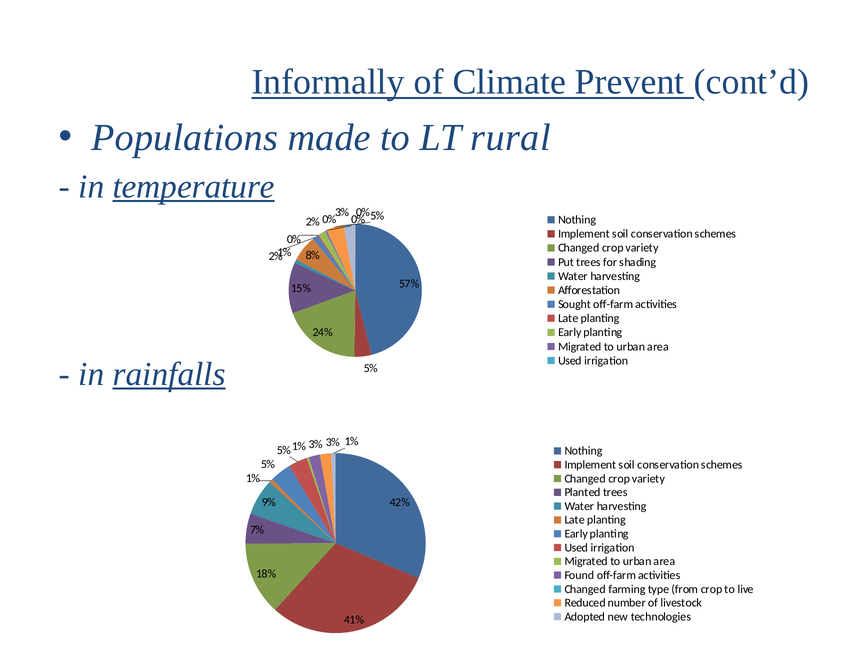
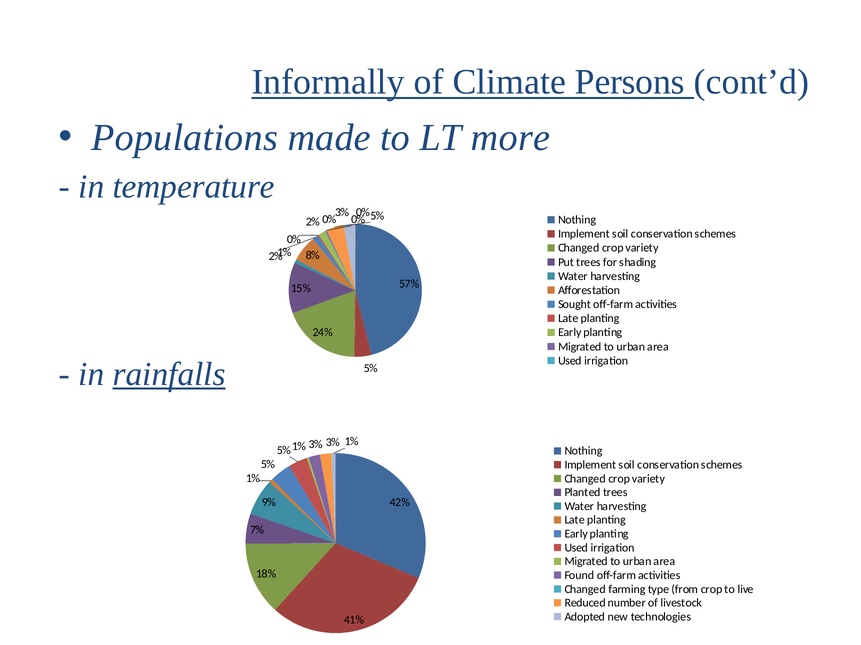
Prevent: Prevent -> Persons (630, 82)
rural: rural -> more (511, 138)
temperature underline: present -> none (194, 187)
